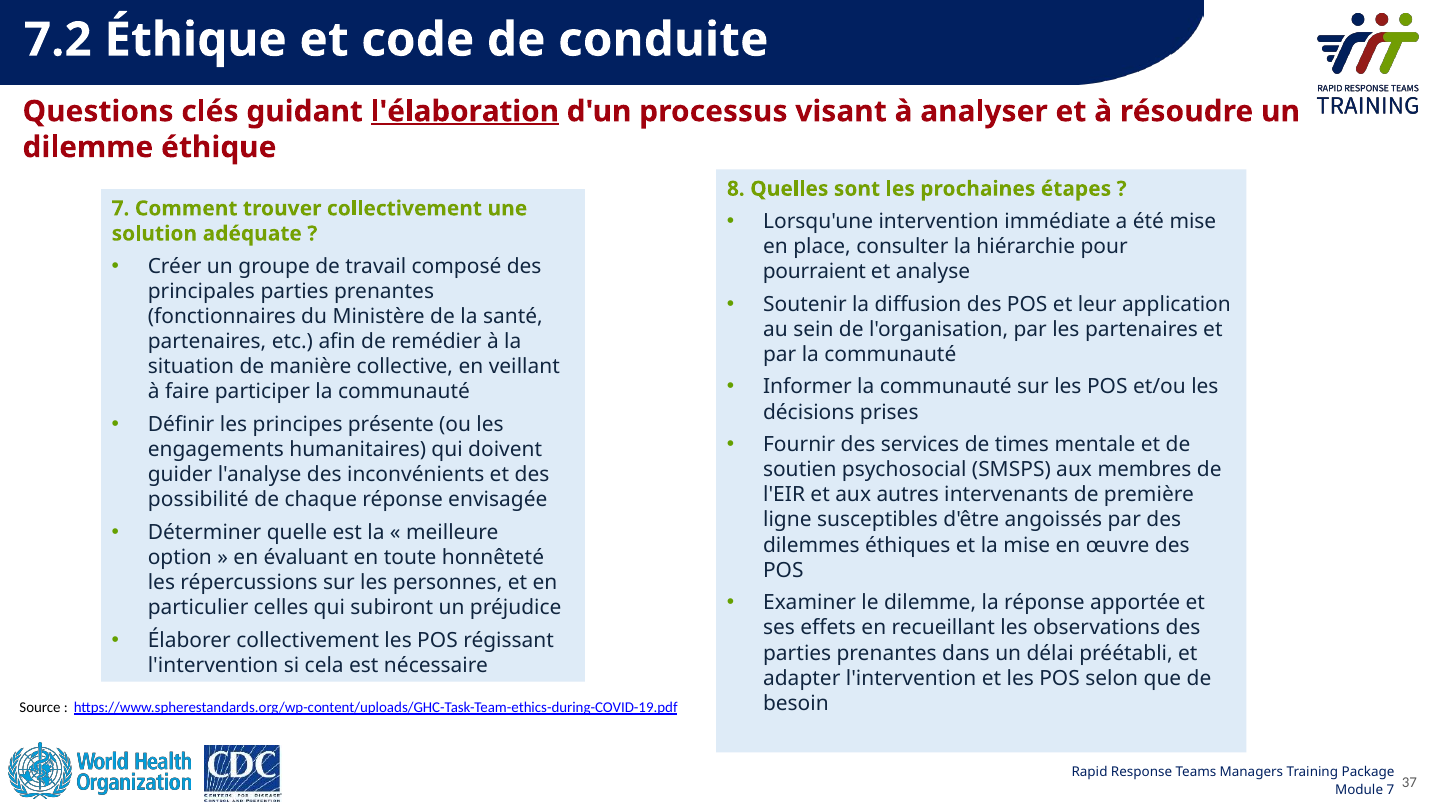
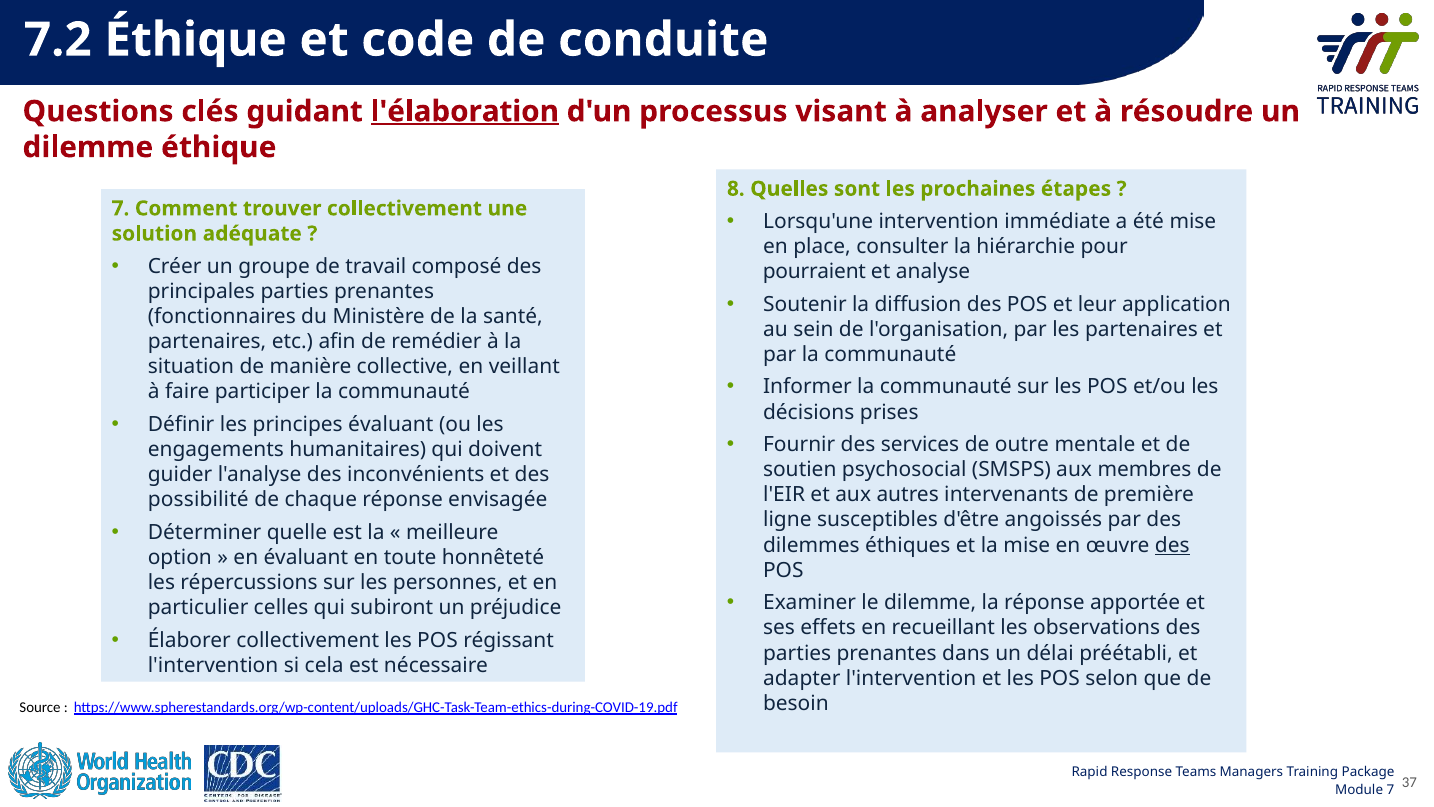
principes présente: présente -> évaluant (391, 424)
times: times -> outre (1022, 445)
des underline: none -> present (1172, 545)
